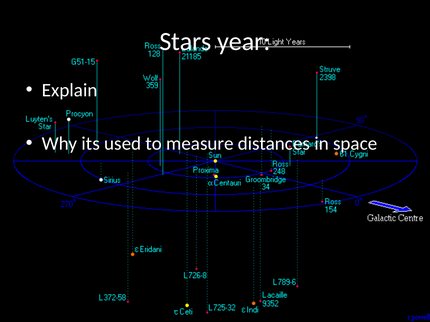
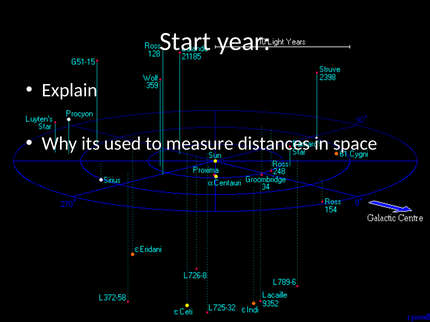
Stars: Stars -> Start (185, 42)
